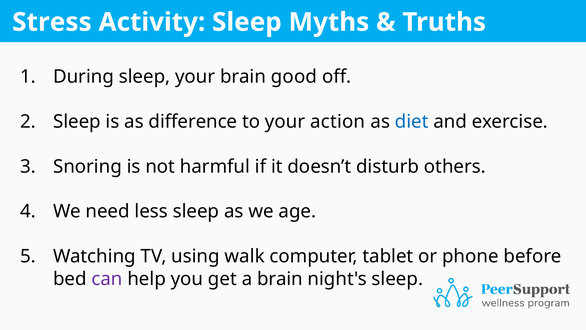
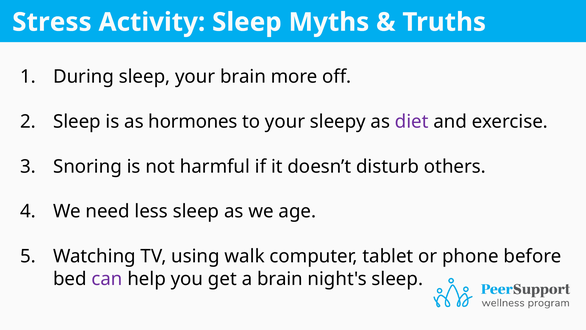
good: good -> more (294, 77)
difference: difference -> hormones (193, 121)
action: action -> sleepy (338, 121)
diet colour: blue -> purple (412, 121)
